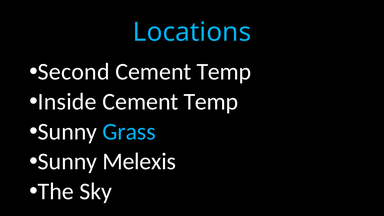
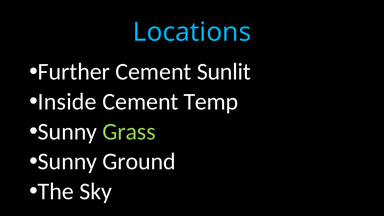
Second: Second -> Further (74, 72)
Temp: Temp -> Sunlit (224, 72)
Grass colour: light blue -> light green (129, 132)
Melexis: Melexis -> Ground (139, 162)
